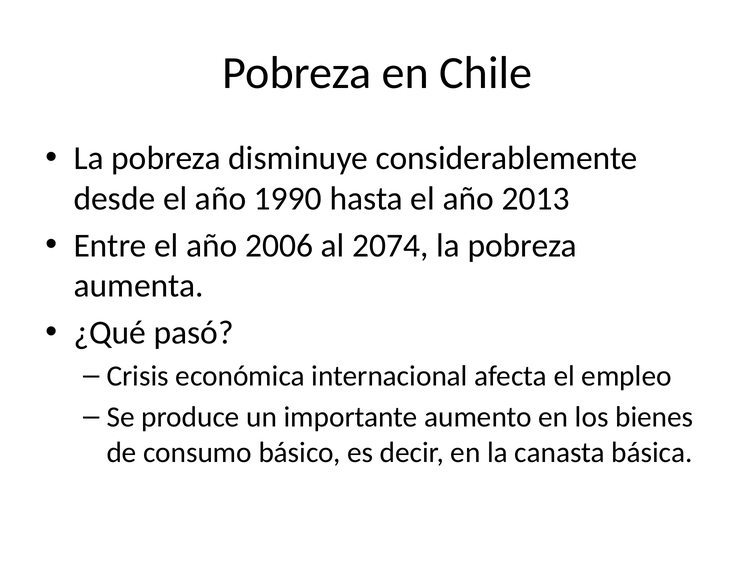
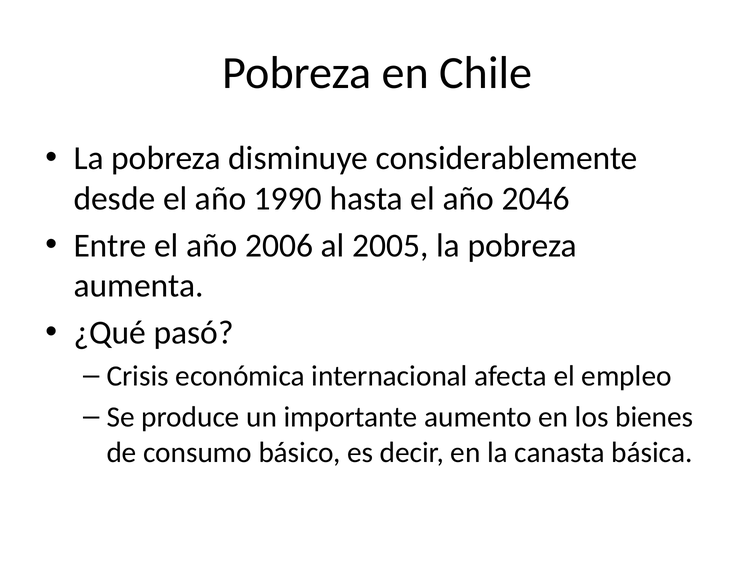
2013: 2013 -> 2046 (535, 199)
2074: 2074 -> 2005 (390, 246)
